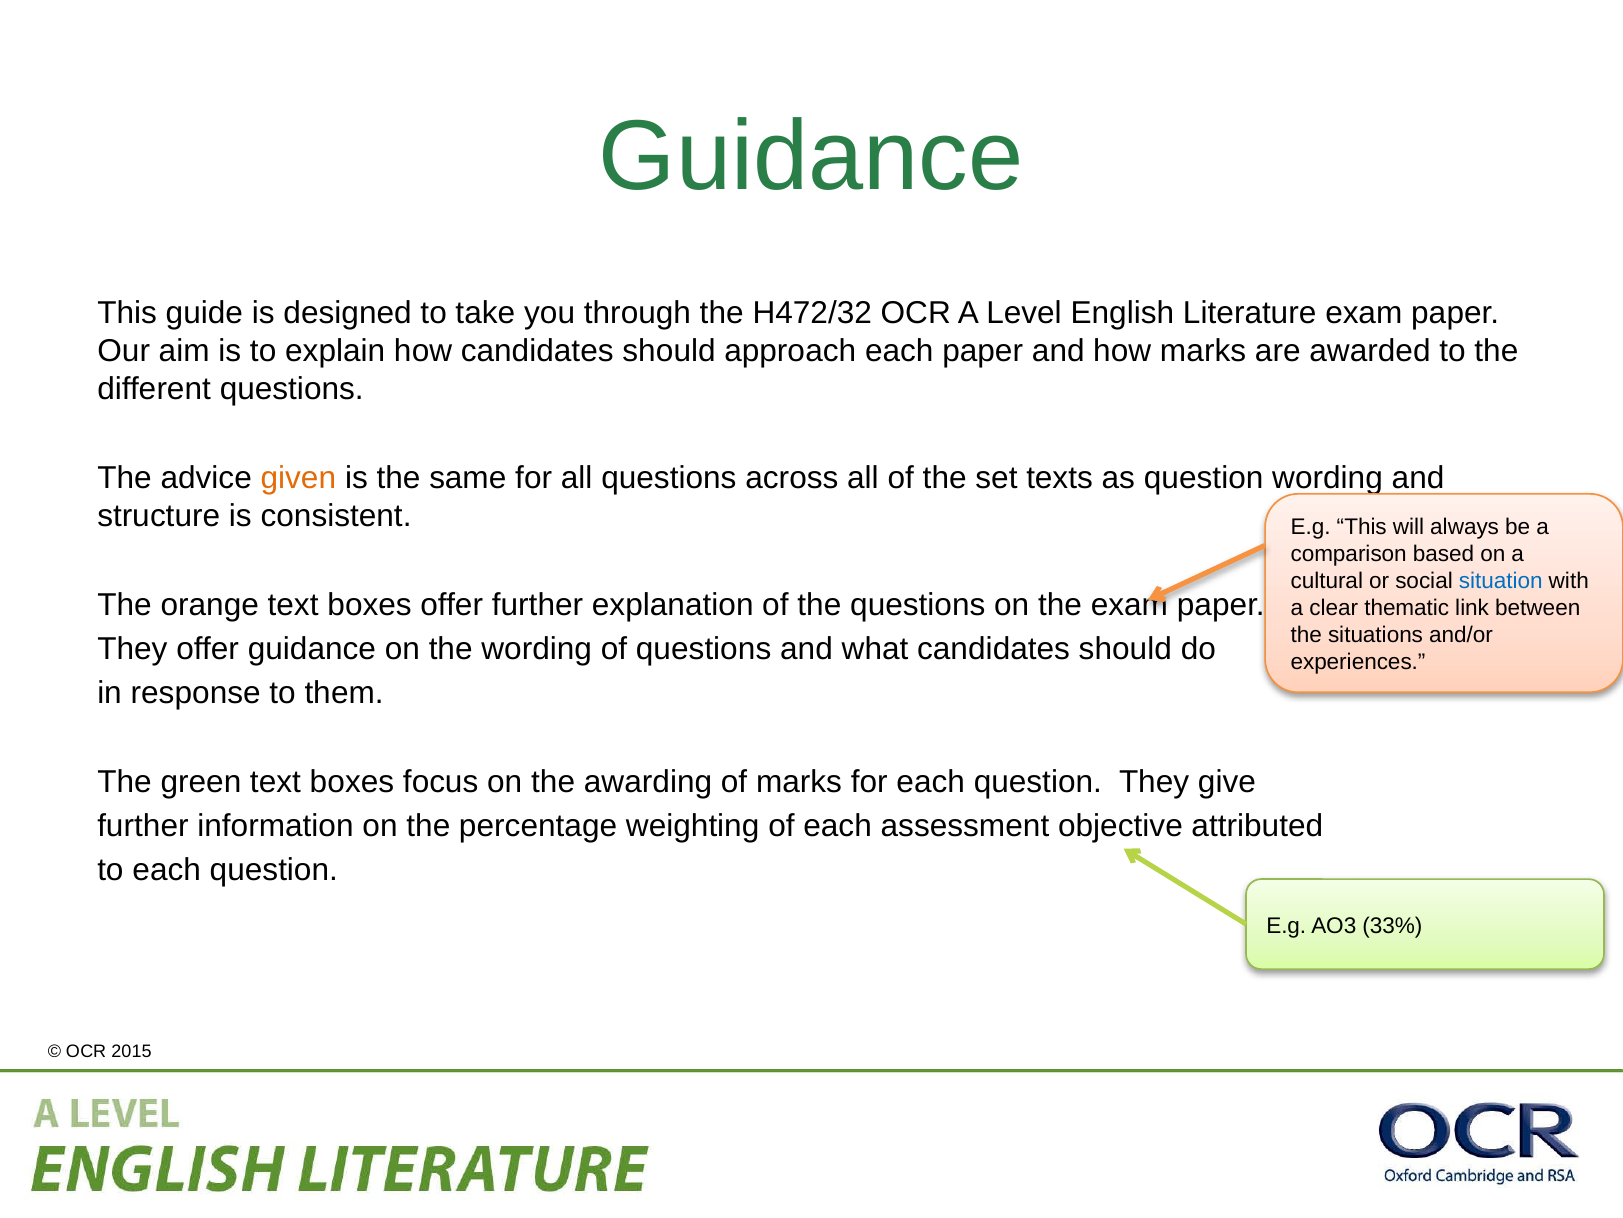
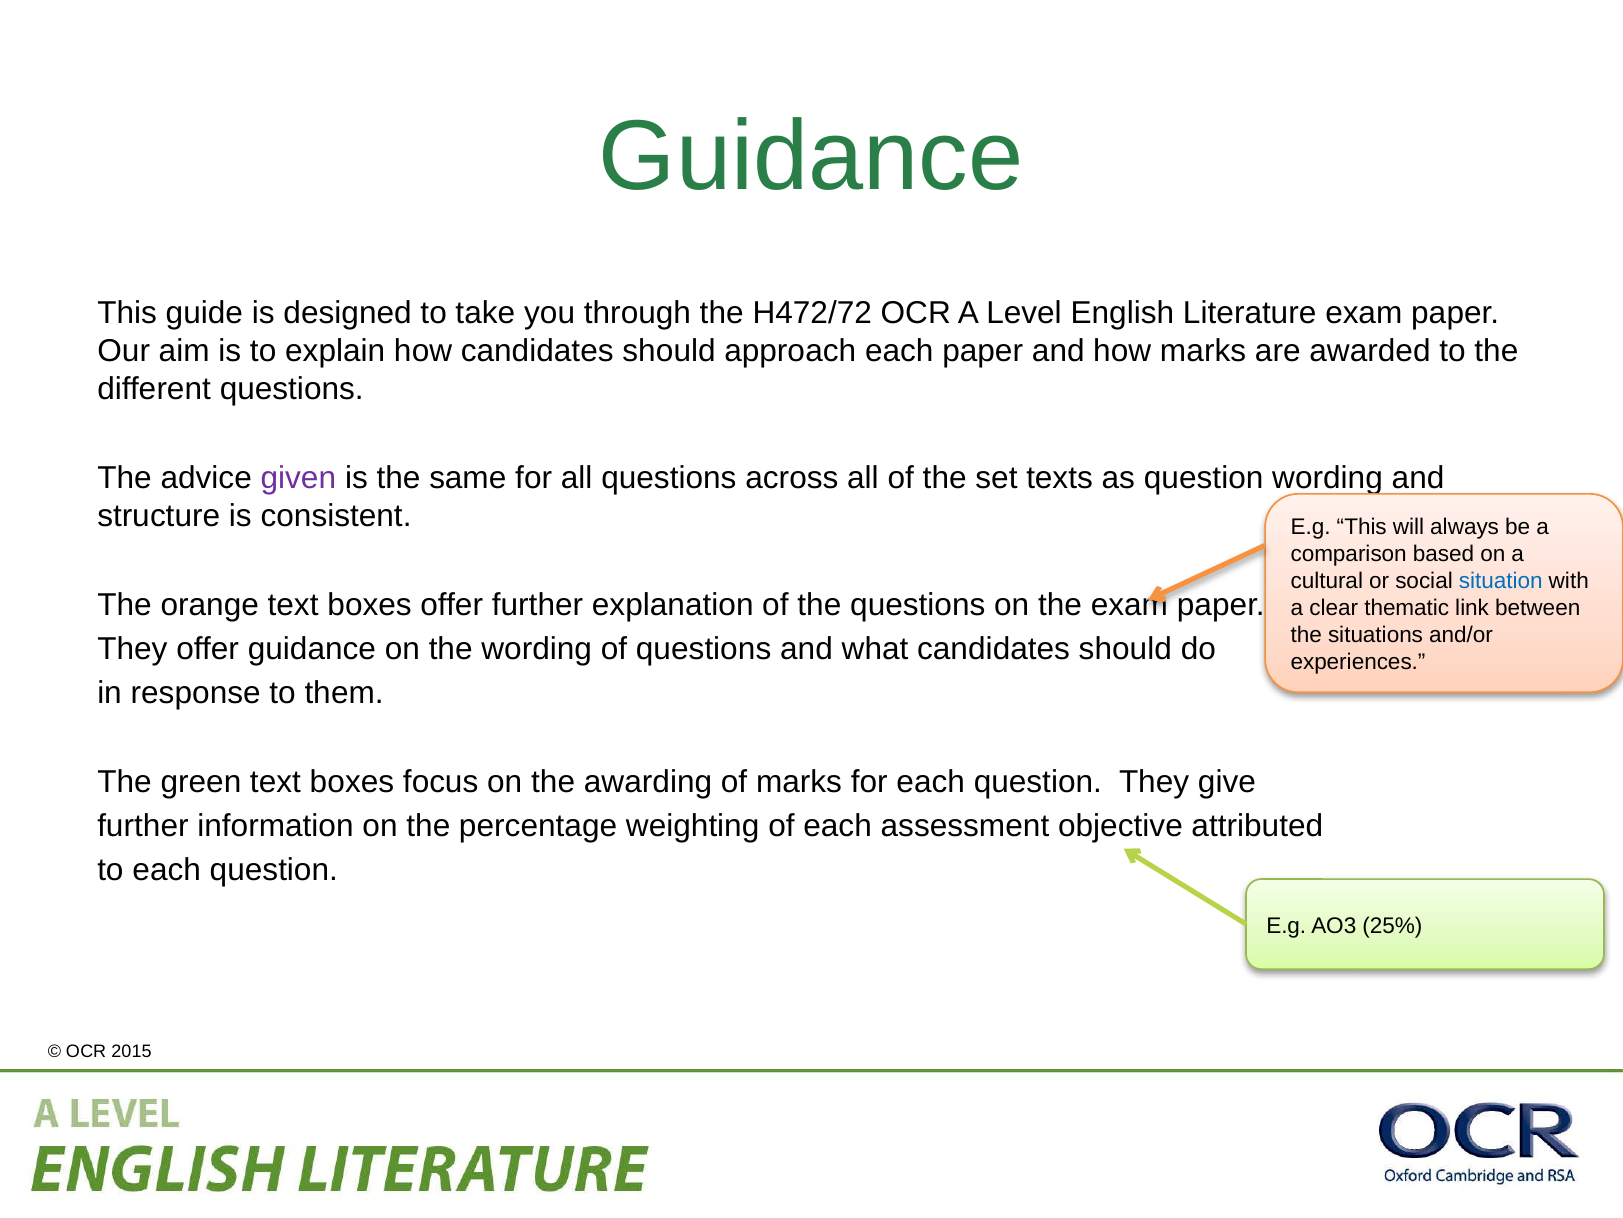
H472/32: H472/32 -> H472/72 (812, 313)
given colour: orange -> purple (298, 478)
33%: 33% -> 25% (1392, 925)
